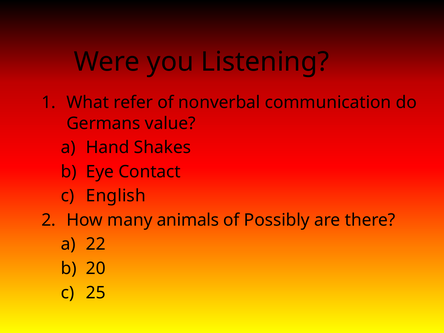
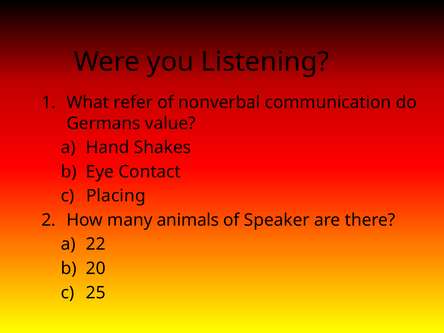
English: English -> Placing (116, 196)
Possibly: Possibly -> Speaker (277, 220)
